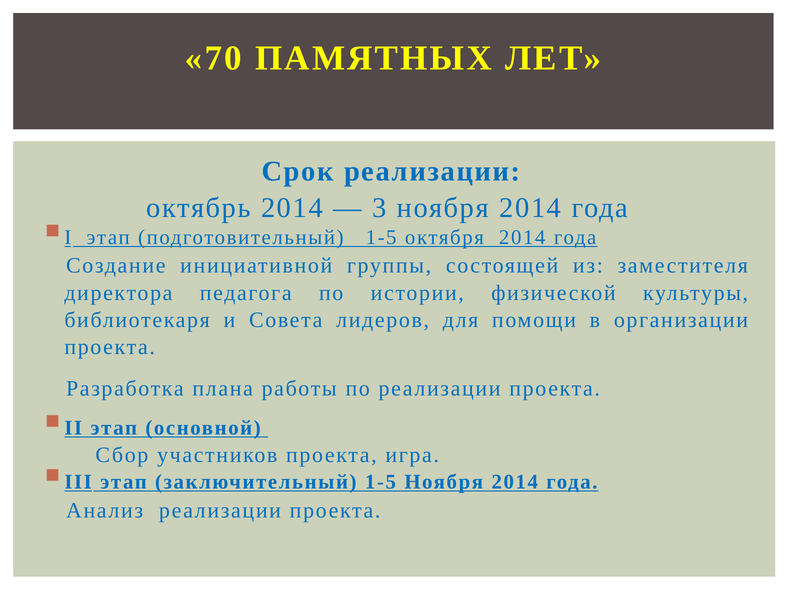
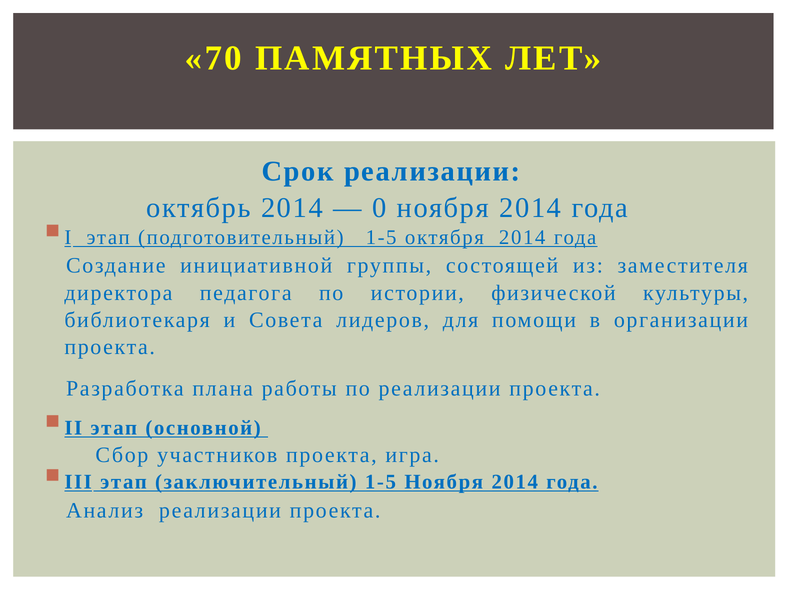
3: 3 -> 0 (379, 208)
